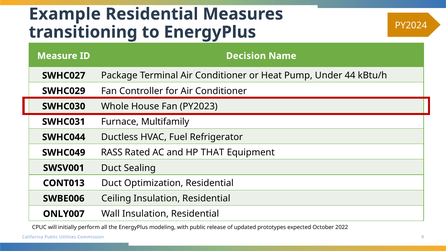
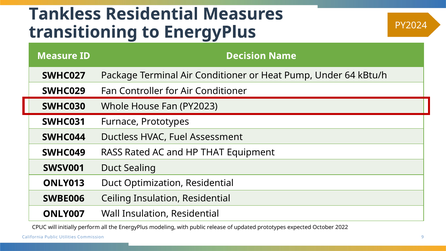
Example: Example -> Tankless (65, 14)
44: 44 -> 64 (350, 75)
Furnace Multifamily: Multifamily -> Prototypes (165, 122)
Refrigerator: Refrigerator -> Assessment (216, 137)
CONT013: CONT013 -> ONLY013 (64, 183)
